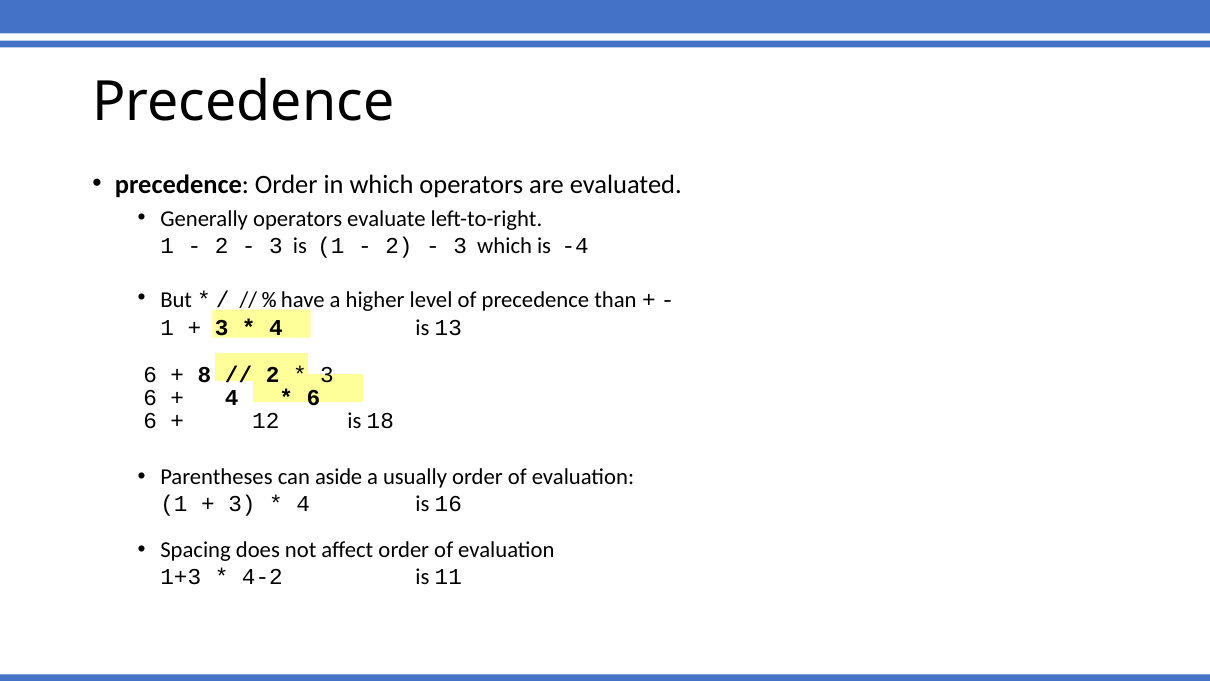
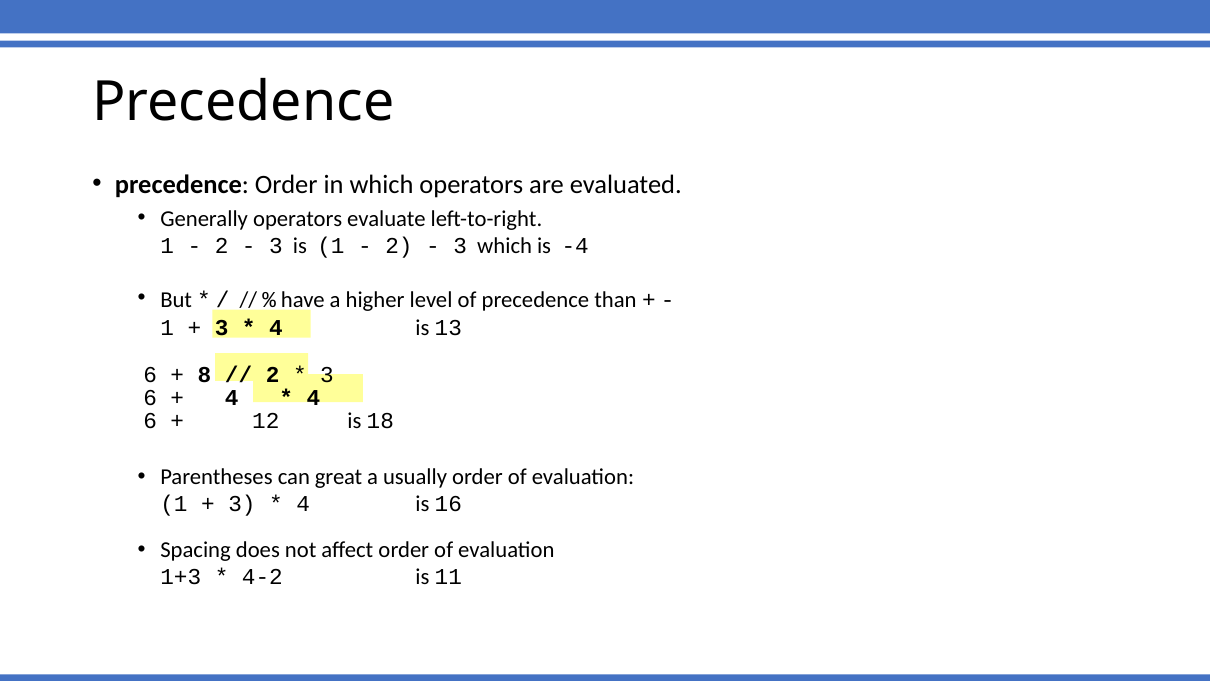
6: 6 -> 4 (313, 398)
aside: aside -> great (339, 477)
